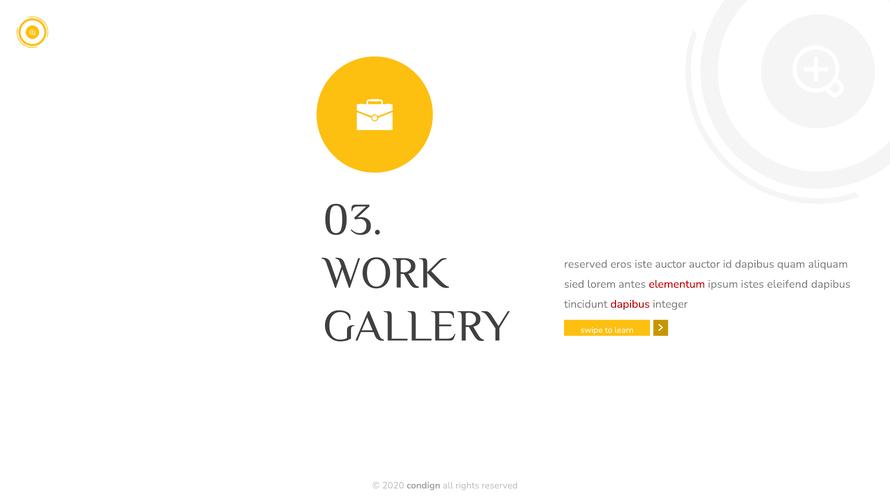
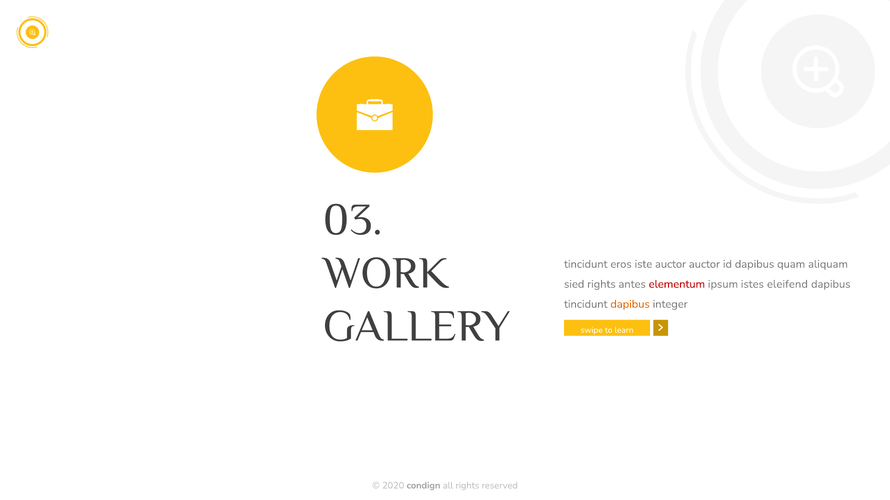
reserved: reserved -> tincidunt (586, 264)
sied lorem: lorem -> rights (601, 284)
dapibus colour: red -> orange (630, 304)
